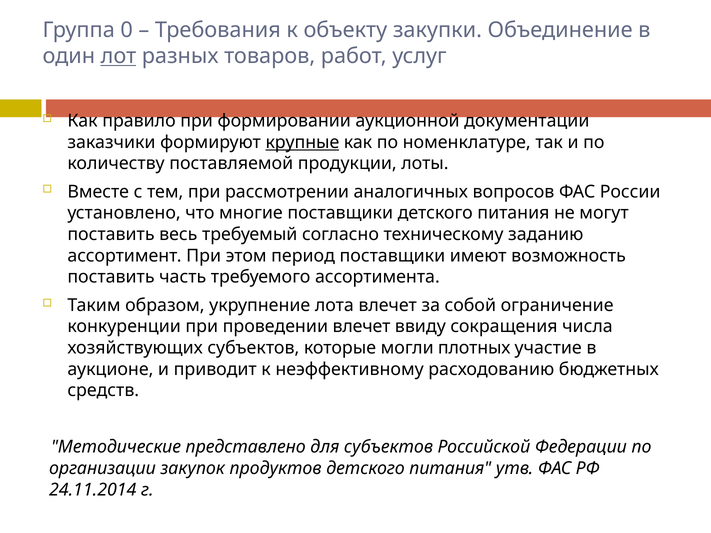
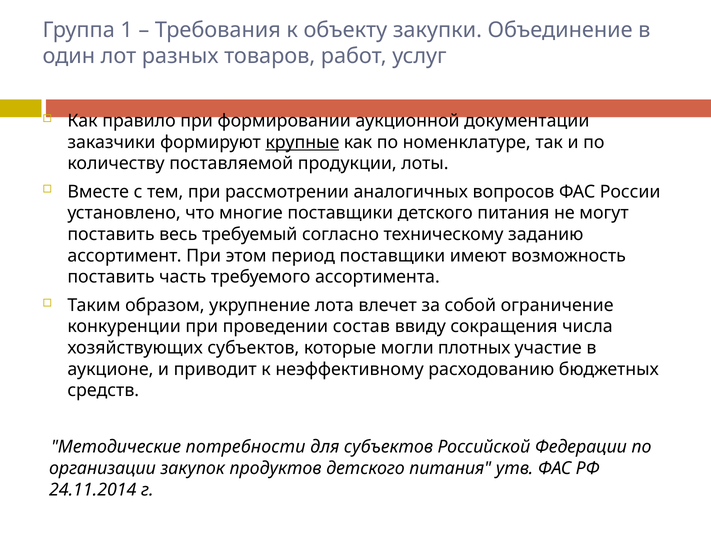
0: 0 -> 1 (127, 30)
лот underline: present -> none (119, 56)
проведении влечет: влечет -> состав (361, 327)
представлено: представлено -> потребности (246, 447)
